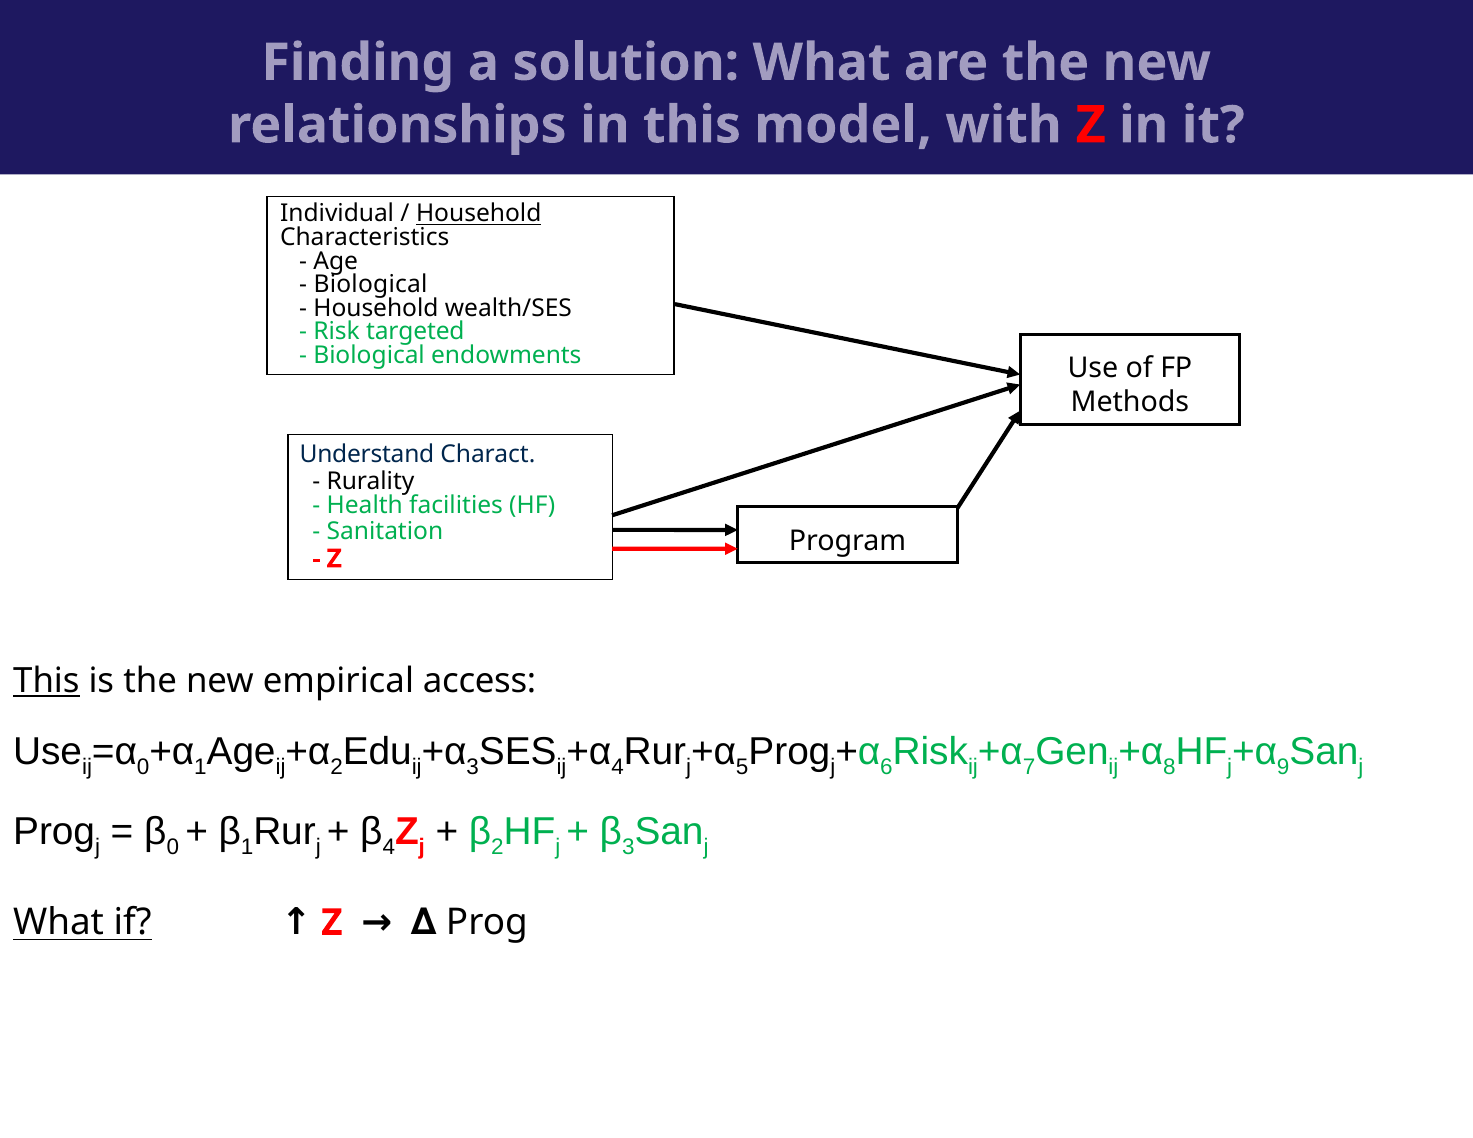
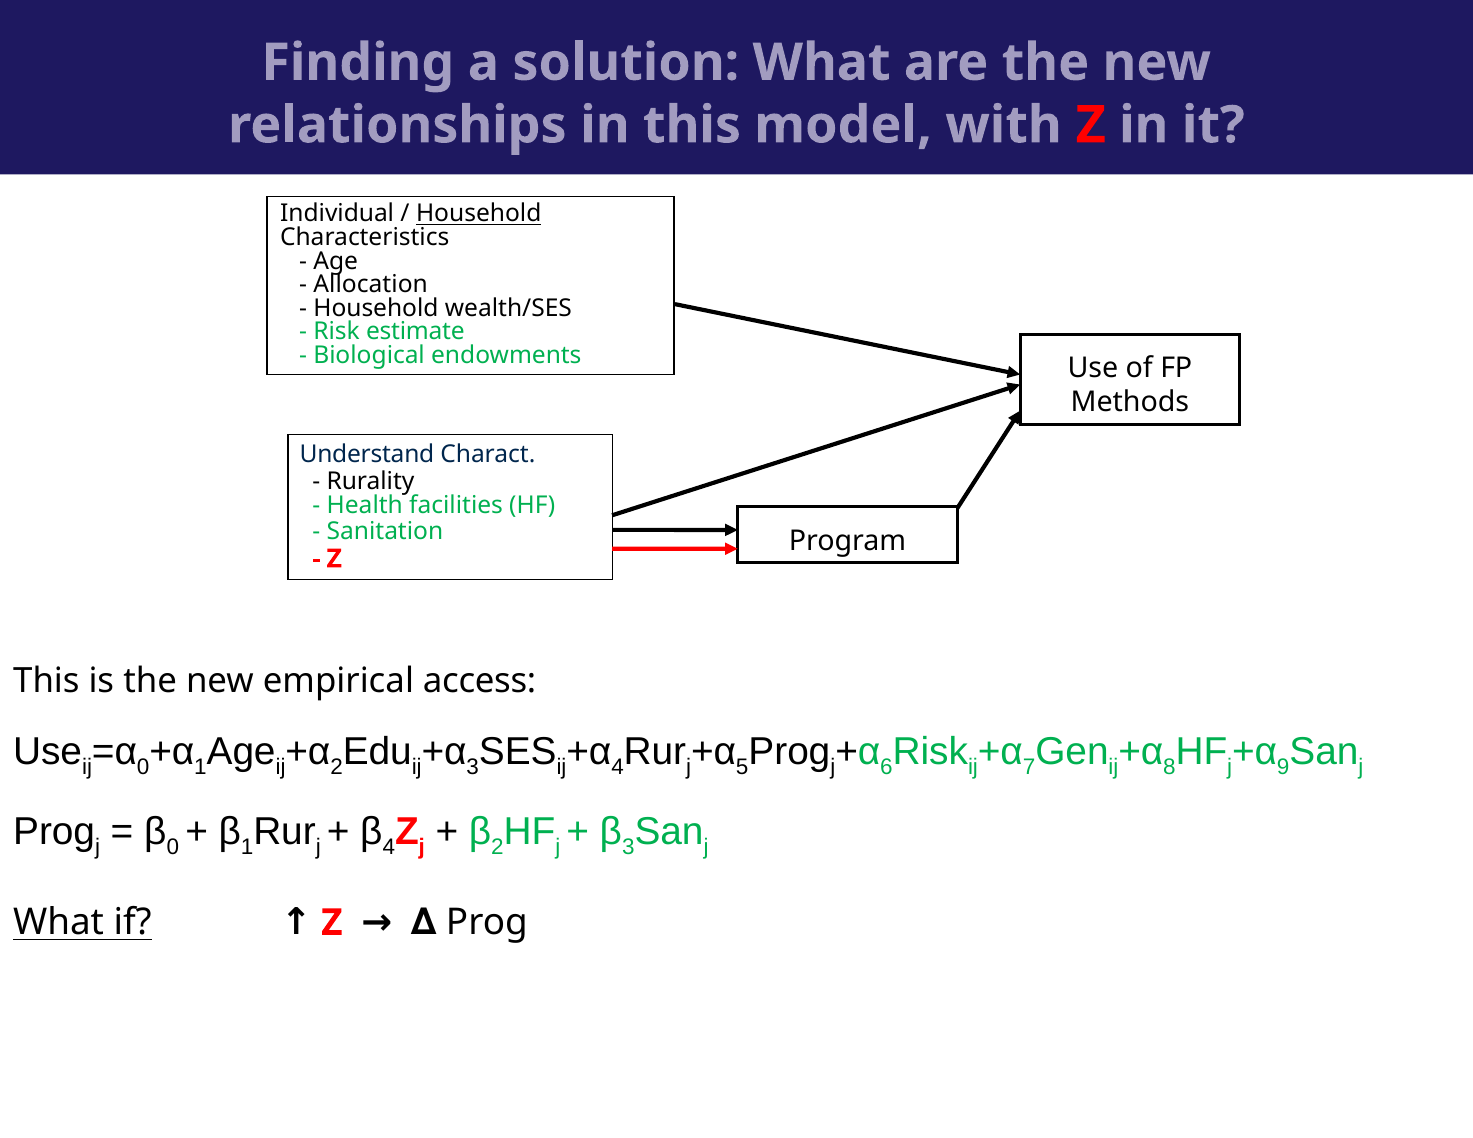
Biological: Biological -> Allocation (371, 285)
targeted: targeted -> estimate (415, 332)
This underline: present -> none (46, 681)
